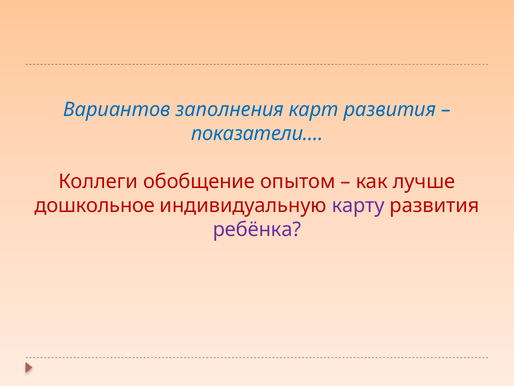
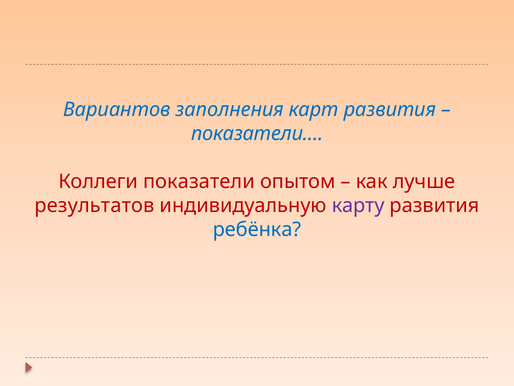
обобщение: обобщение -> показатели (199, 181)
дошкольное: дошкольное -> результатов (94, 205)
ребёнка colour: purple -> blue (257, 229)
